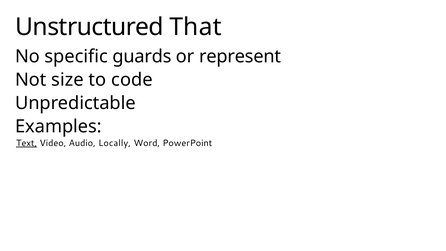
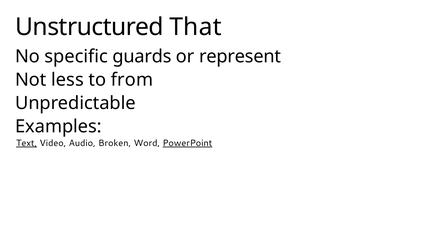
size: size -> less (68, 80)
code: code -> from (132, 80)
Locally: Locally -> Broken (115, 143)
PowerPoint underline: none -> present (187, 143)
